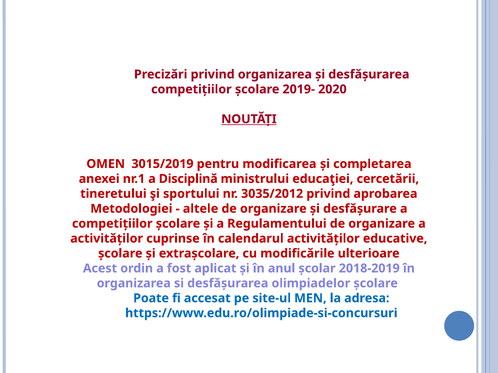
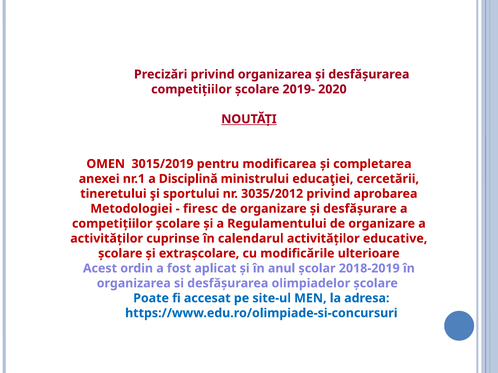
altele: altele -> firesc (200, 209)
